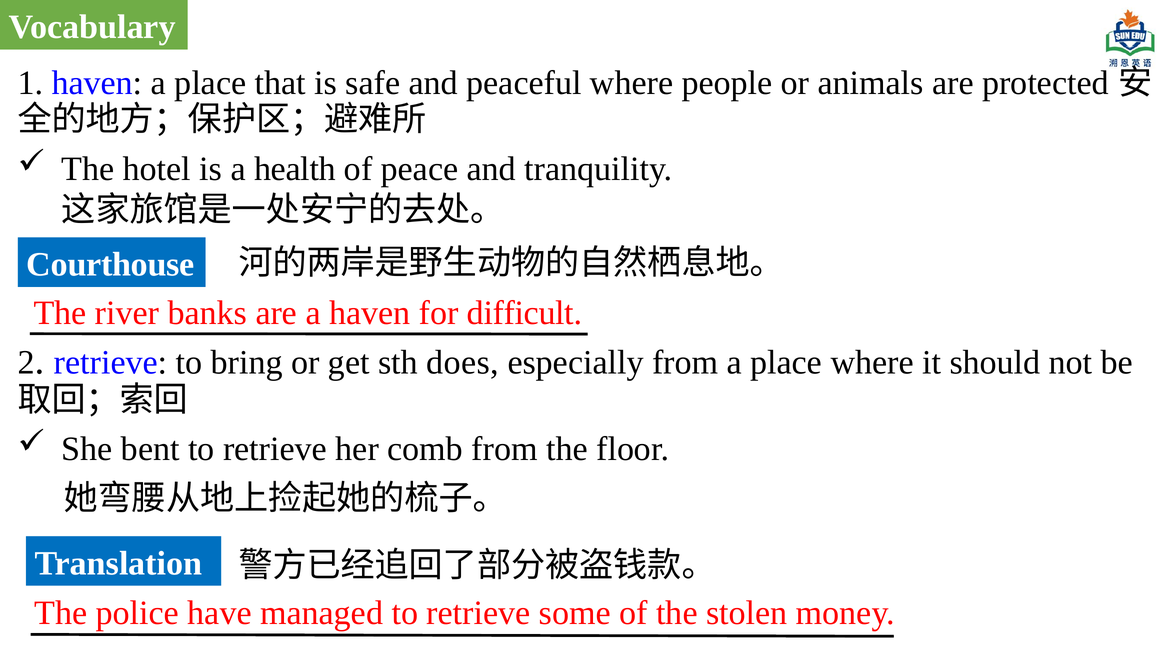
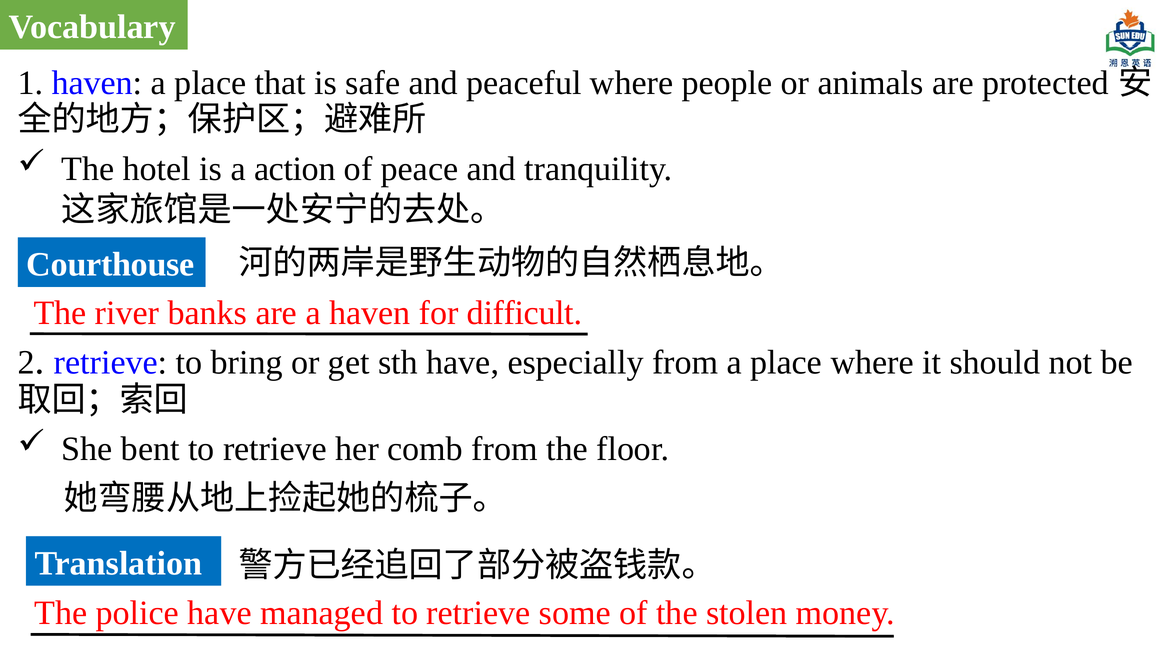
health: health -> action (295, 169)
sth does: does -> have (463, 362)
